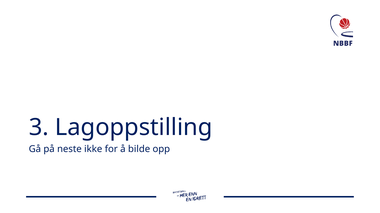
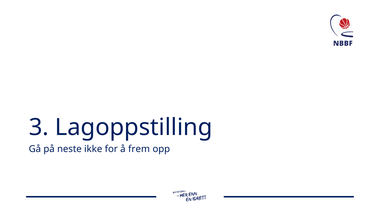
bilde: bilde -> frem (139, 150)
